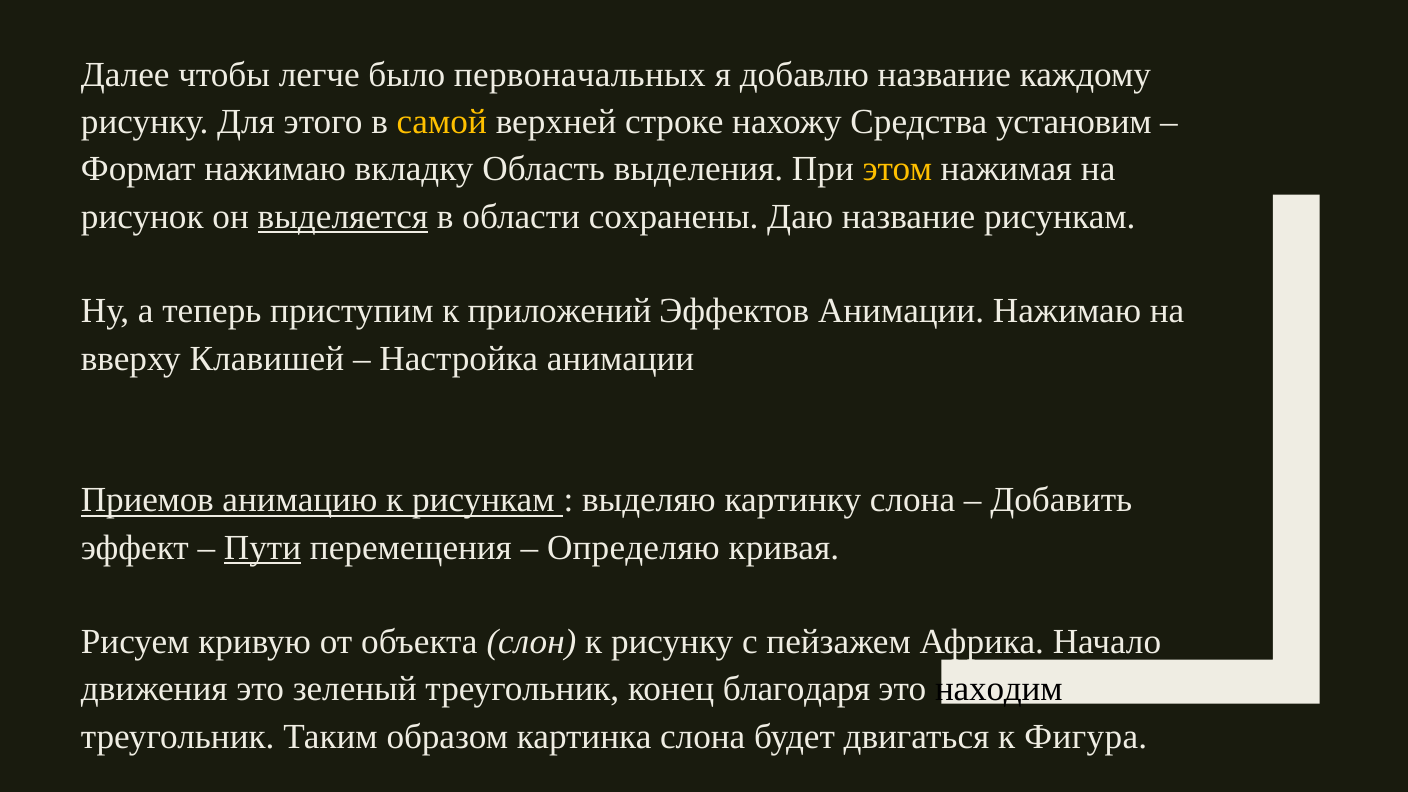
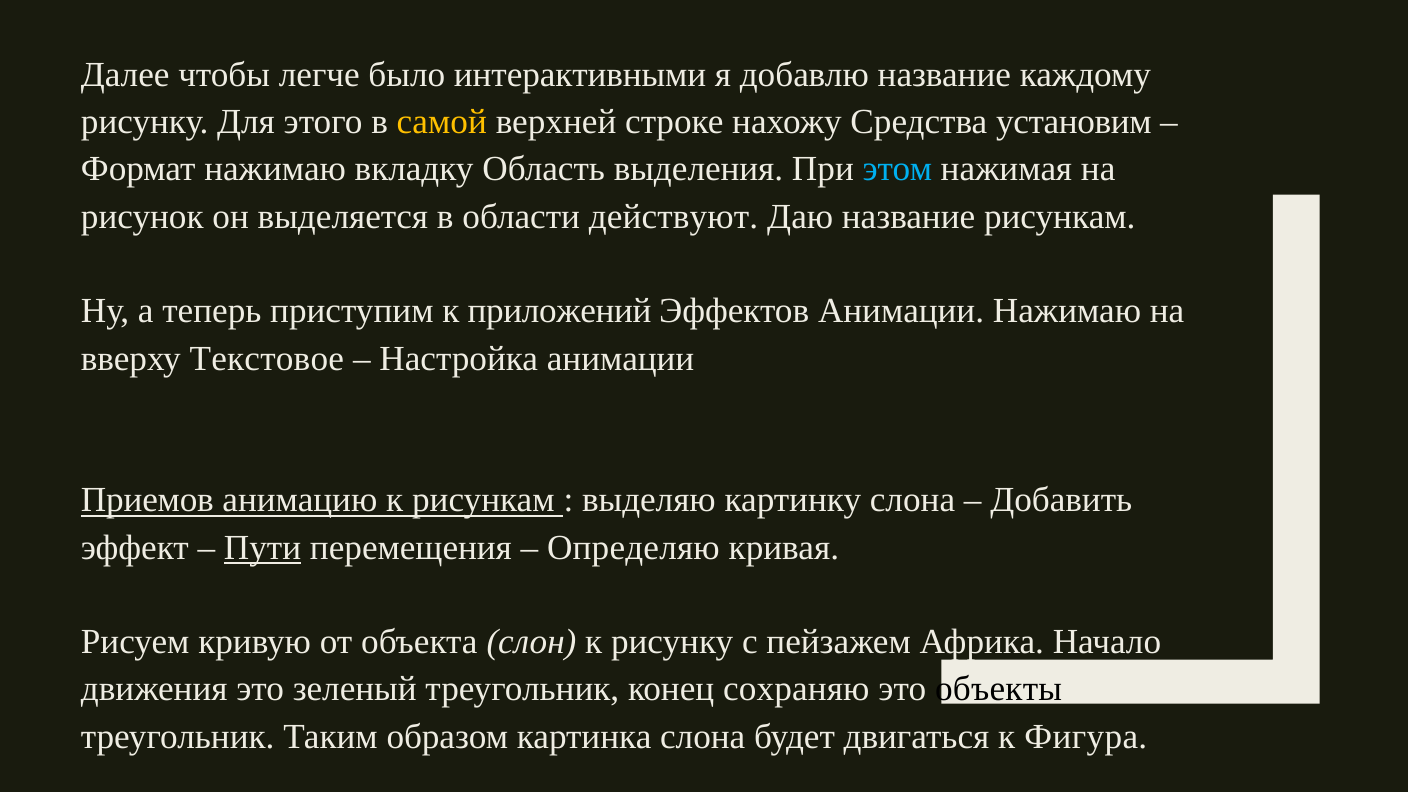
первоначальных: первоначальных -> интерактивными (580, 75)
этом colour: yellow -> light blue (897, 169)
выделяется underline: present -> none (343, 217)
сохранены: сохранены -> действуют (674, 217)
Клавишей: Клавишей -> Текстовое (267, 358)
благодаря: благодаря -> сохраняю (796, 689)
находим: находим -> объекты (999, 689)
